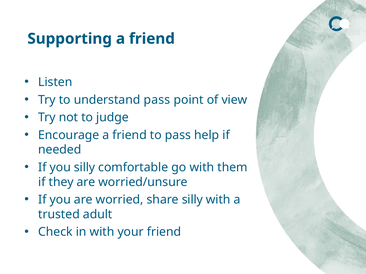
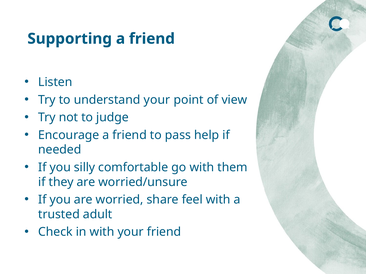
understand pass: pass -> your (157, 100)
share silly: silly -> feel (192, 200)
